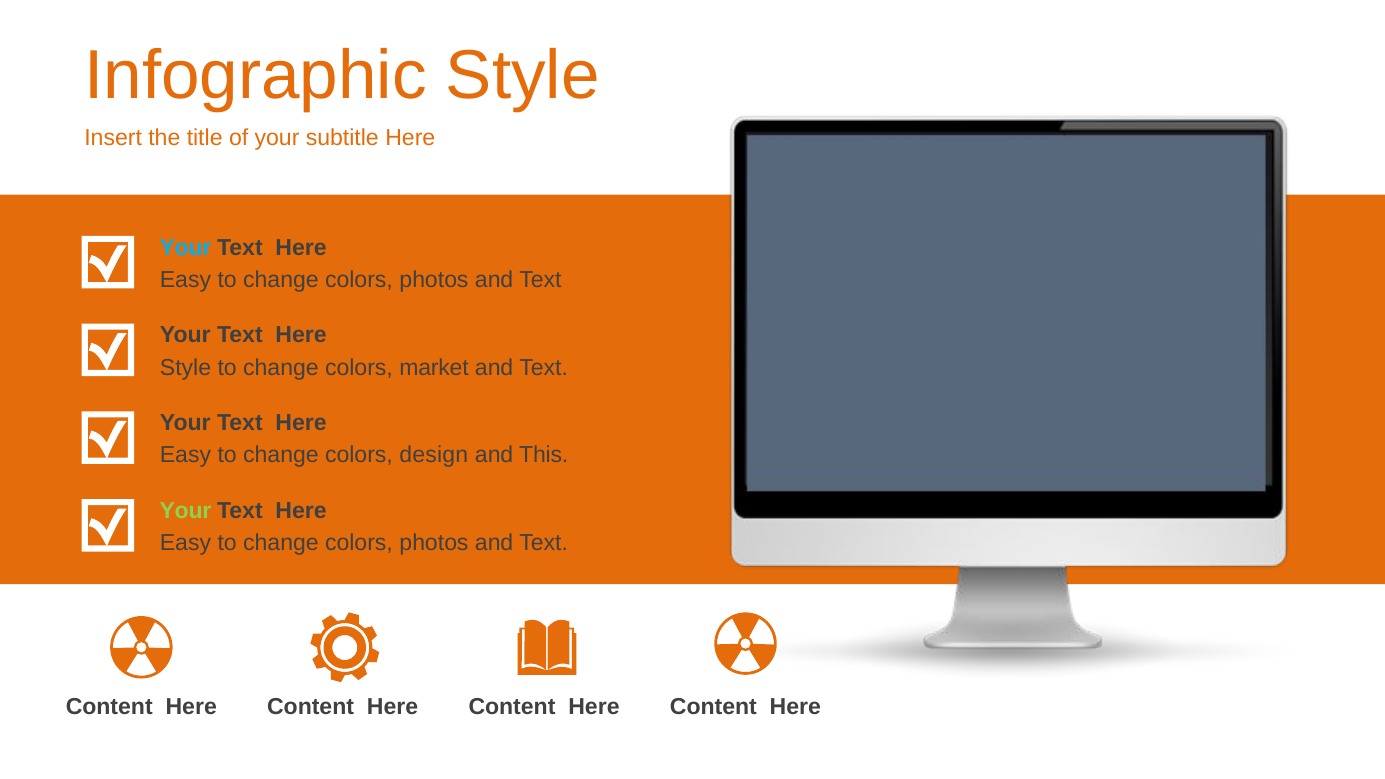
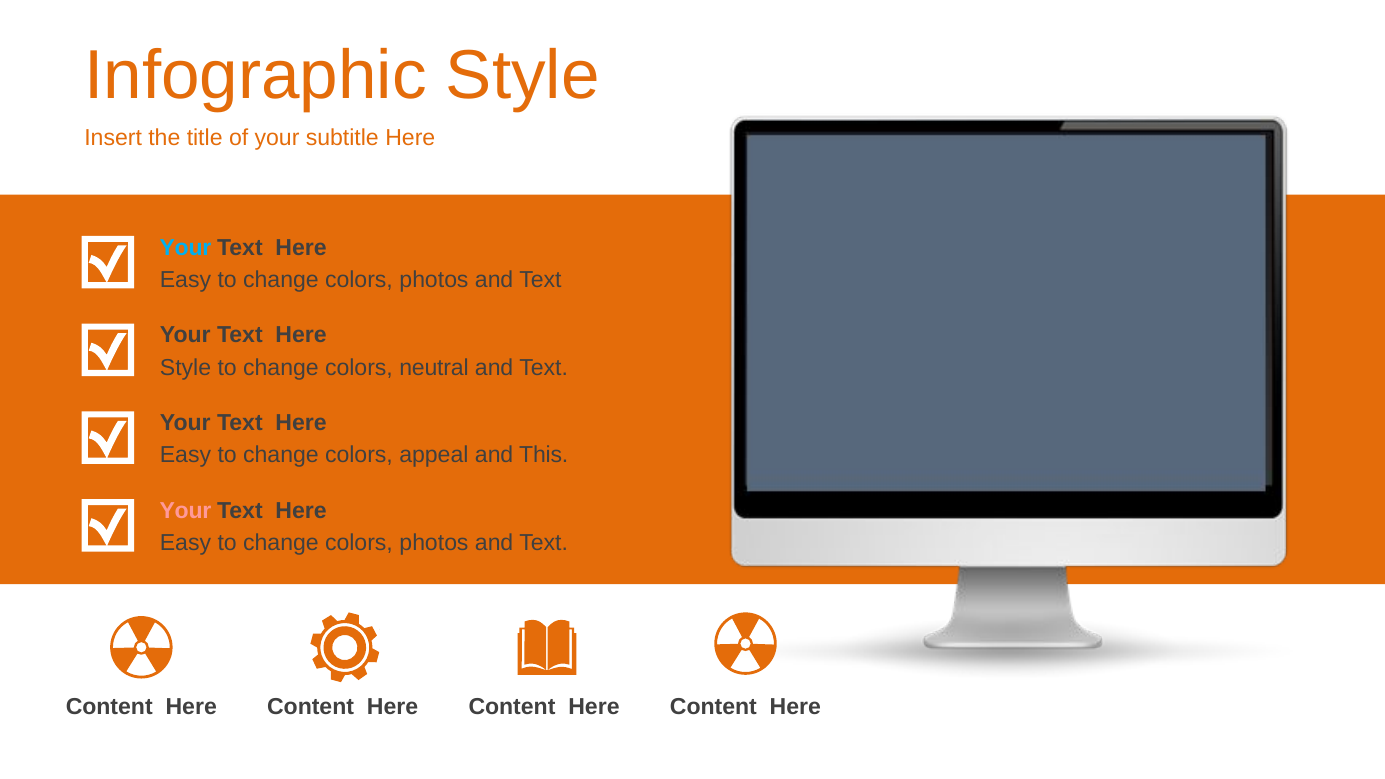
market: market -> neutral (434, 367)
design: design -> appeal (434, 455)
Your colour: light green -> pink (185, 511)
